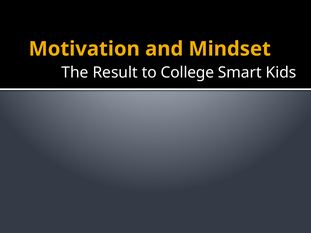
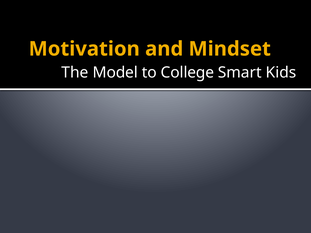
Result: Result -> Model (115, 73)
